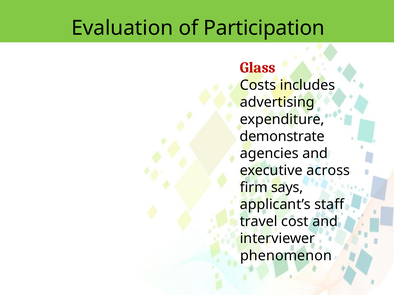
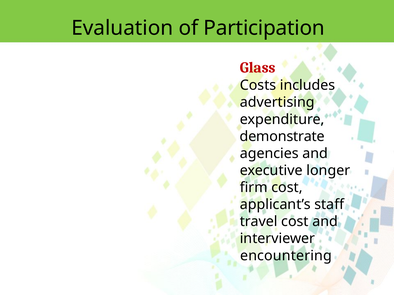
across: across -> longer (328, 171)
firm says: says -> cost (287, 188)
phenomenon: phenomenon -> encountering (286, 256)
